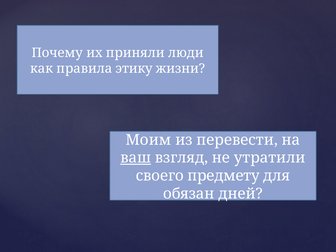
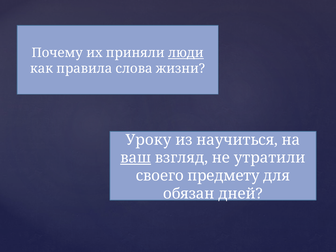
люди underline: none -> present (186, 53)
этику: этику -> слова (134, 69)
Моим: Моим -> Уроку (148, 140)
перевести: перевести -> научиться (237, 140)
